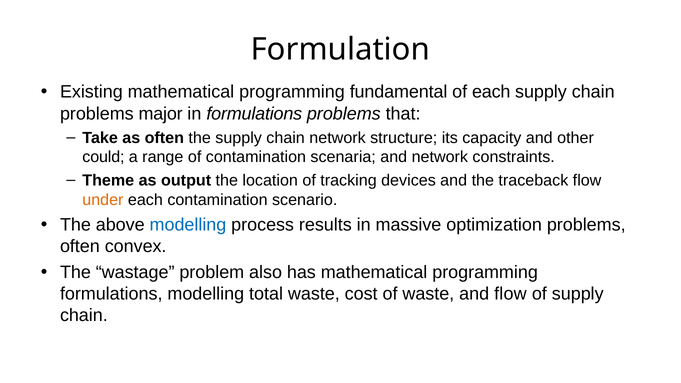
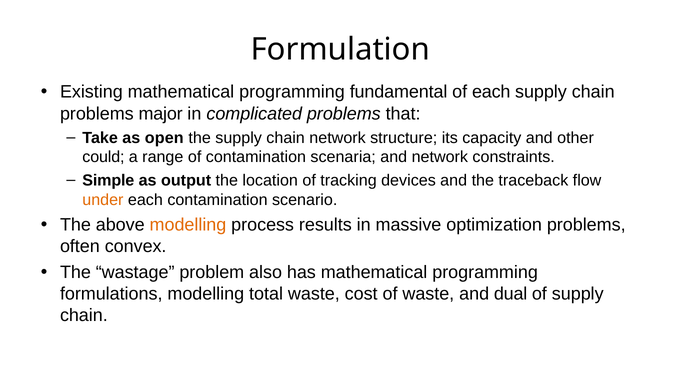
in formulations: formulations -> complicated (254, 114)
as often: often -> open (164, 138)
Theme: Theme -> Simple (108, 180)
modelling colour: blue -> orange (188, 225)
and flow: flow -> dual (511, 294)
